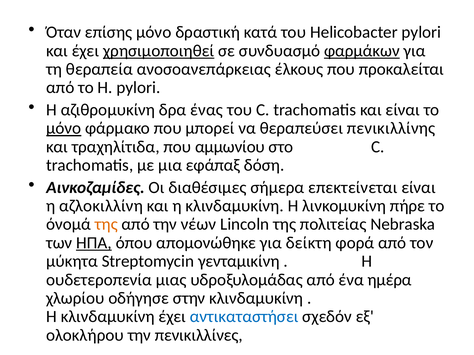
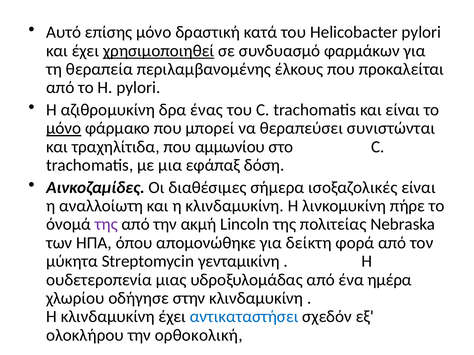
Όταν: Όταν -> Αυτό (64, 32)
φαρμάκων underline: present -> none (362, 51)
ανοσοανεπάρκειας: ανοσοανεπάρκειας -> περιλαμβανομένης (204, 69)
πενικιλλίνης: πενικιλλίνης -> συνιστώνται (391, 129)
επεκτείνεται: επεκτείνεται -> ισοξαζολικές (353, 188)
αζλοκιλλίνη: αζλοκιλλίνη -> αναλλοίωτη (101, 206)
της colour: orange -> purple (106, 225)
νέων: νέων -> ακμή (198, 225)
ΗΠΑ underline: present -> none (94, 243)
πενικιλλίνες: πενικιλλίνες -> ορθοκολική (199, 336)
